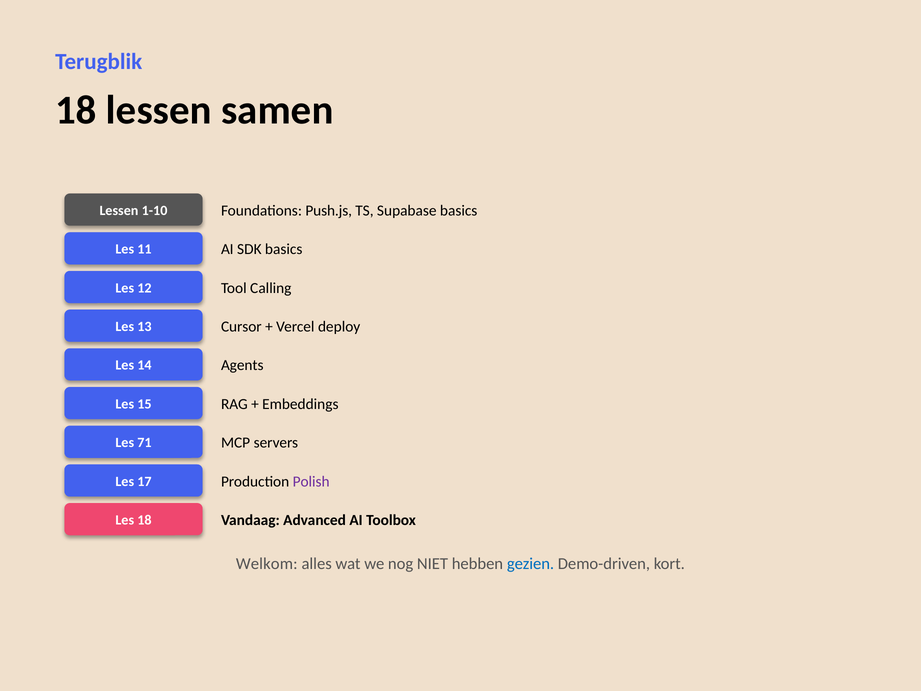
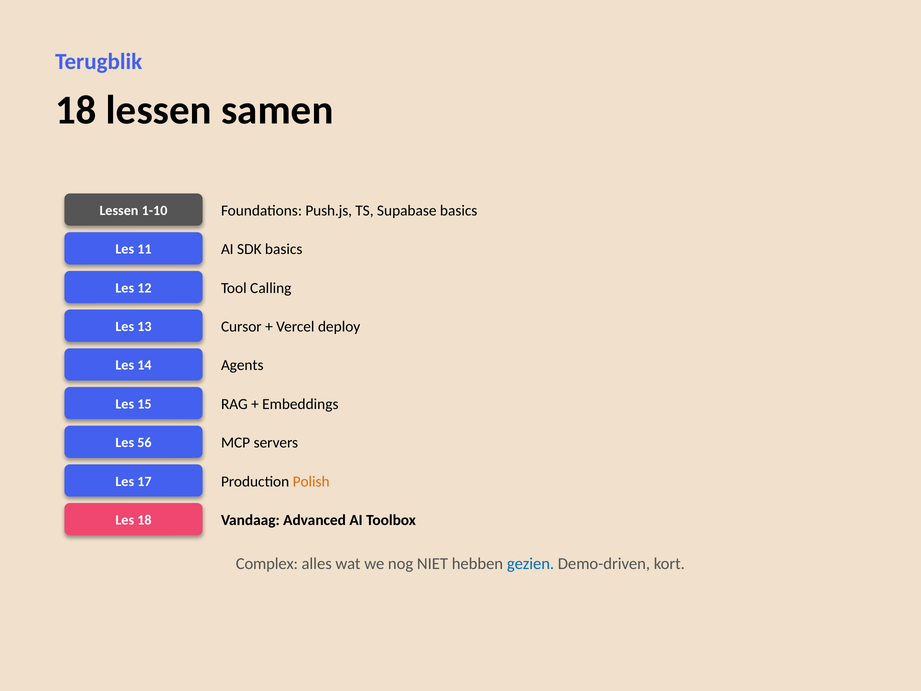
71: 71 -> 56 (144, 443)
Polish colour: purple -> orange (311, 481)
Welkom: Welkom -> Complex (267, 564)
